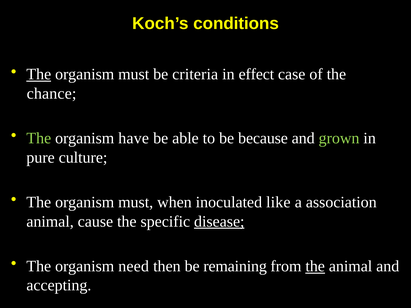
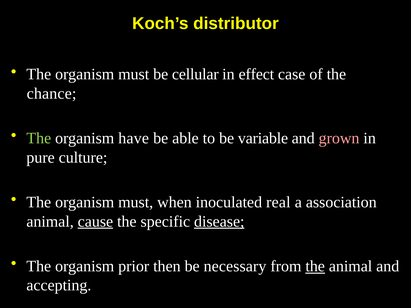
conditions: conditions -> distributor (236, 23)
The underline: present -> none (39, 74)
criteria: criteria -> cellular (195, 74)
because: because -> variable (263, 138)
grown colour: light green -> pink (339, 138)
like: like -> real (278, 202)
cause underline: none -> present (95, 222)
need: need -> prior (134, 266)
remaining: remaining -> necessary (235, 266)
